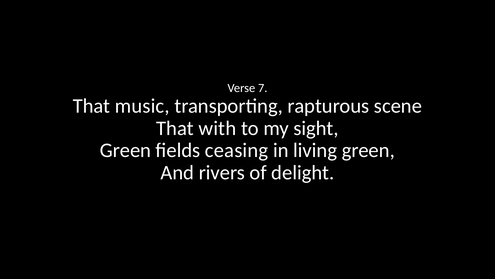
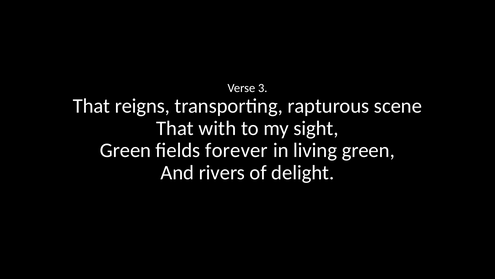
7: 7 -> 3 (263, 88)
music: music -> reigns (142, 106)
ceasing: ceasing -> forever (237, 150)
